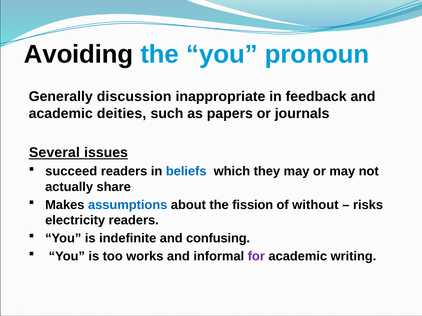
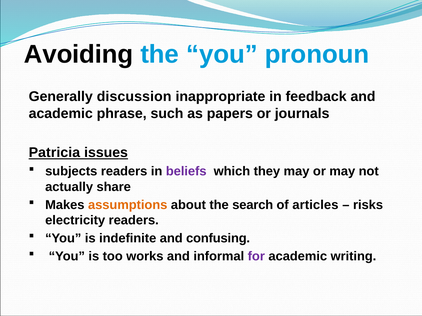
deities: deities -> phrase (122, 114)
Several: Several -> Patricia (54, 153)
succeed: succeed -> subjects (71, 172)
beliefs colour: blue -> purple (186, 172)
assumptions colour: blue -> orange (128, 205)
fission: fission -> search (253, 205)
without: without -> articles (315, 205)
